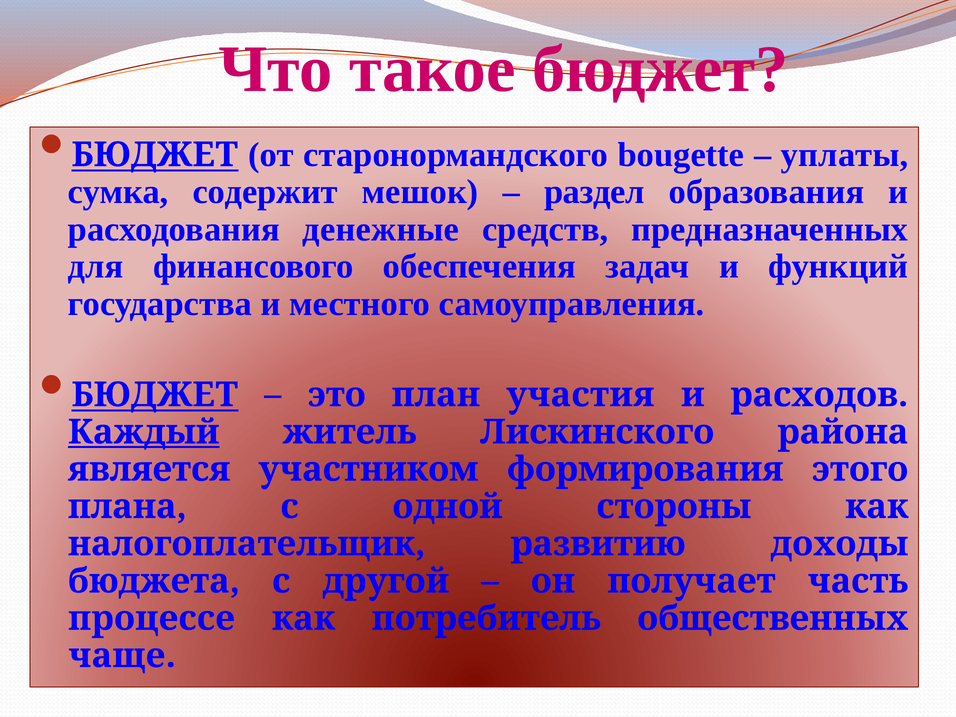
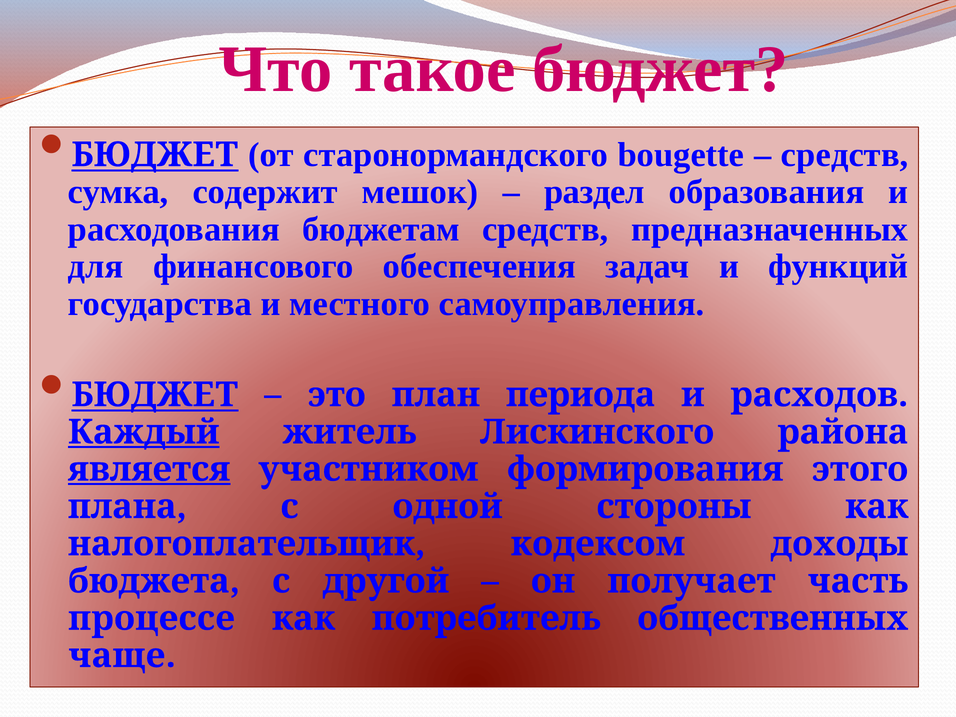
уплаты: уплаты -> средств (845, 155)
денежные: денежные -> бюджетам (381, 229)
участия: участия -> периода (581, 395)
является underline: none -> present (149, 469)
развитию: развитию -> кодексом (598, 544)
